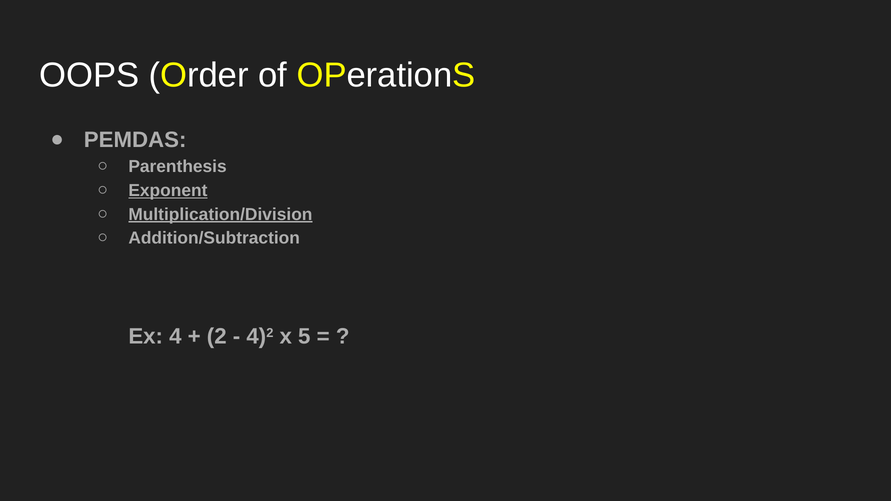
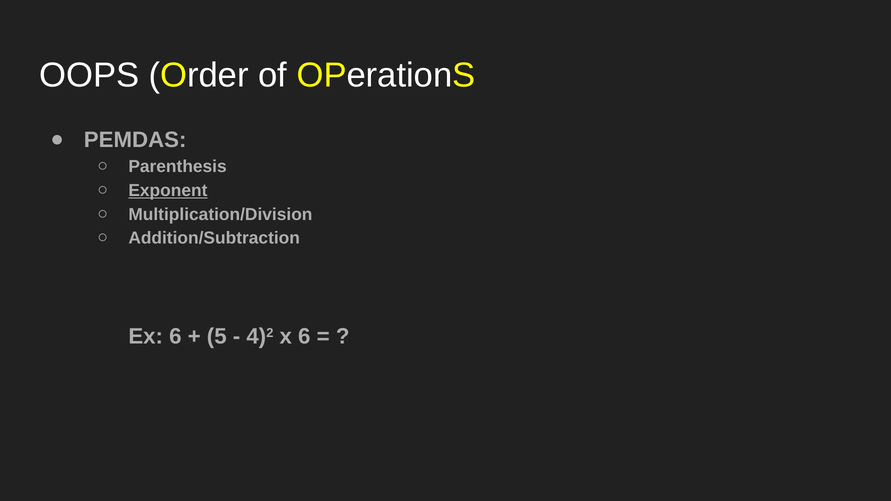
Multiplication/Division underline: present -> none (220, 214)
Ex 4: 4 -> 6 (175, 337)
2: 2 -> 5 (217, 337)
x 5: 5 -> 6 (304, 337)
